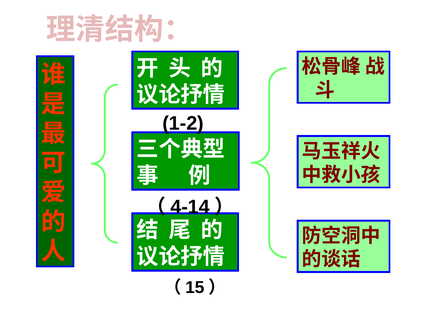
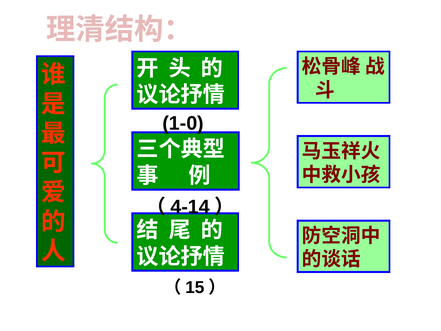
1-2: 1-2 -> 1-0 (183, 123)
